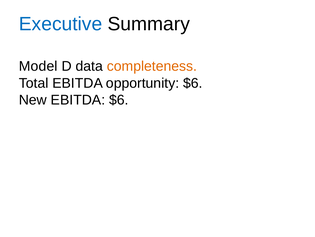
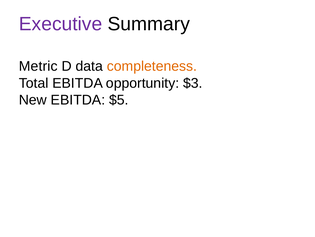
Executive colour: blue -> purple (61, 24)
Model: Model -> Metric (38, 66)
opportunity $6: $6 -> $3 (193, 83)
EBITDA $6: $6 -> $5 (119, 100)
